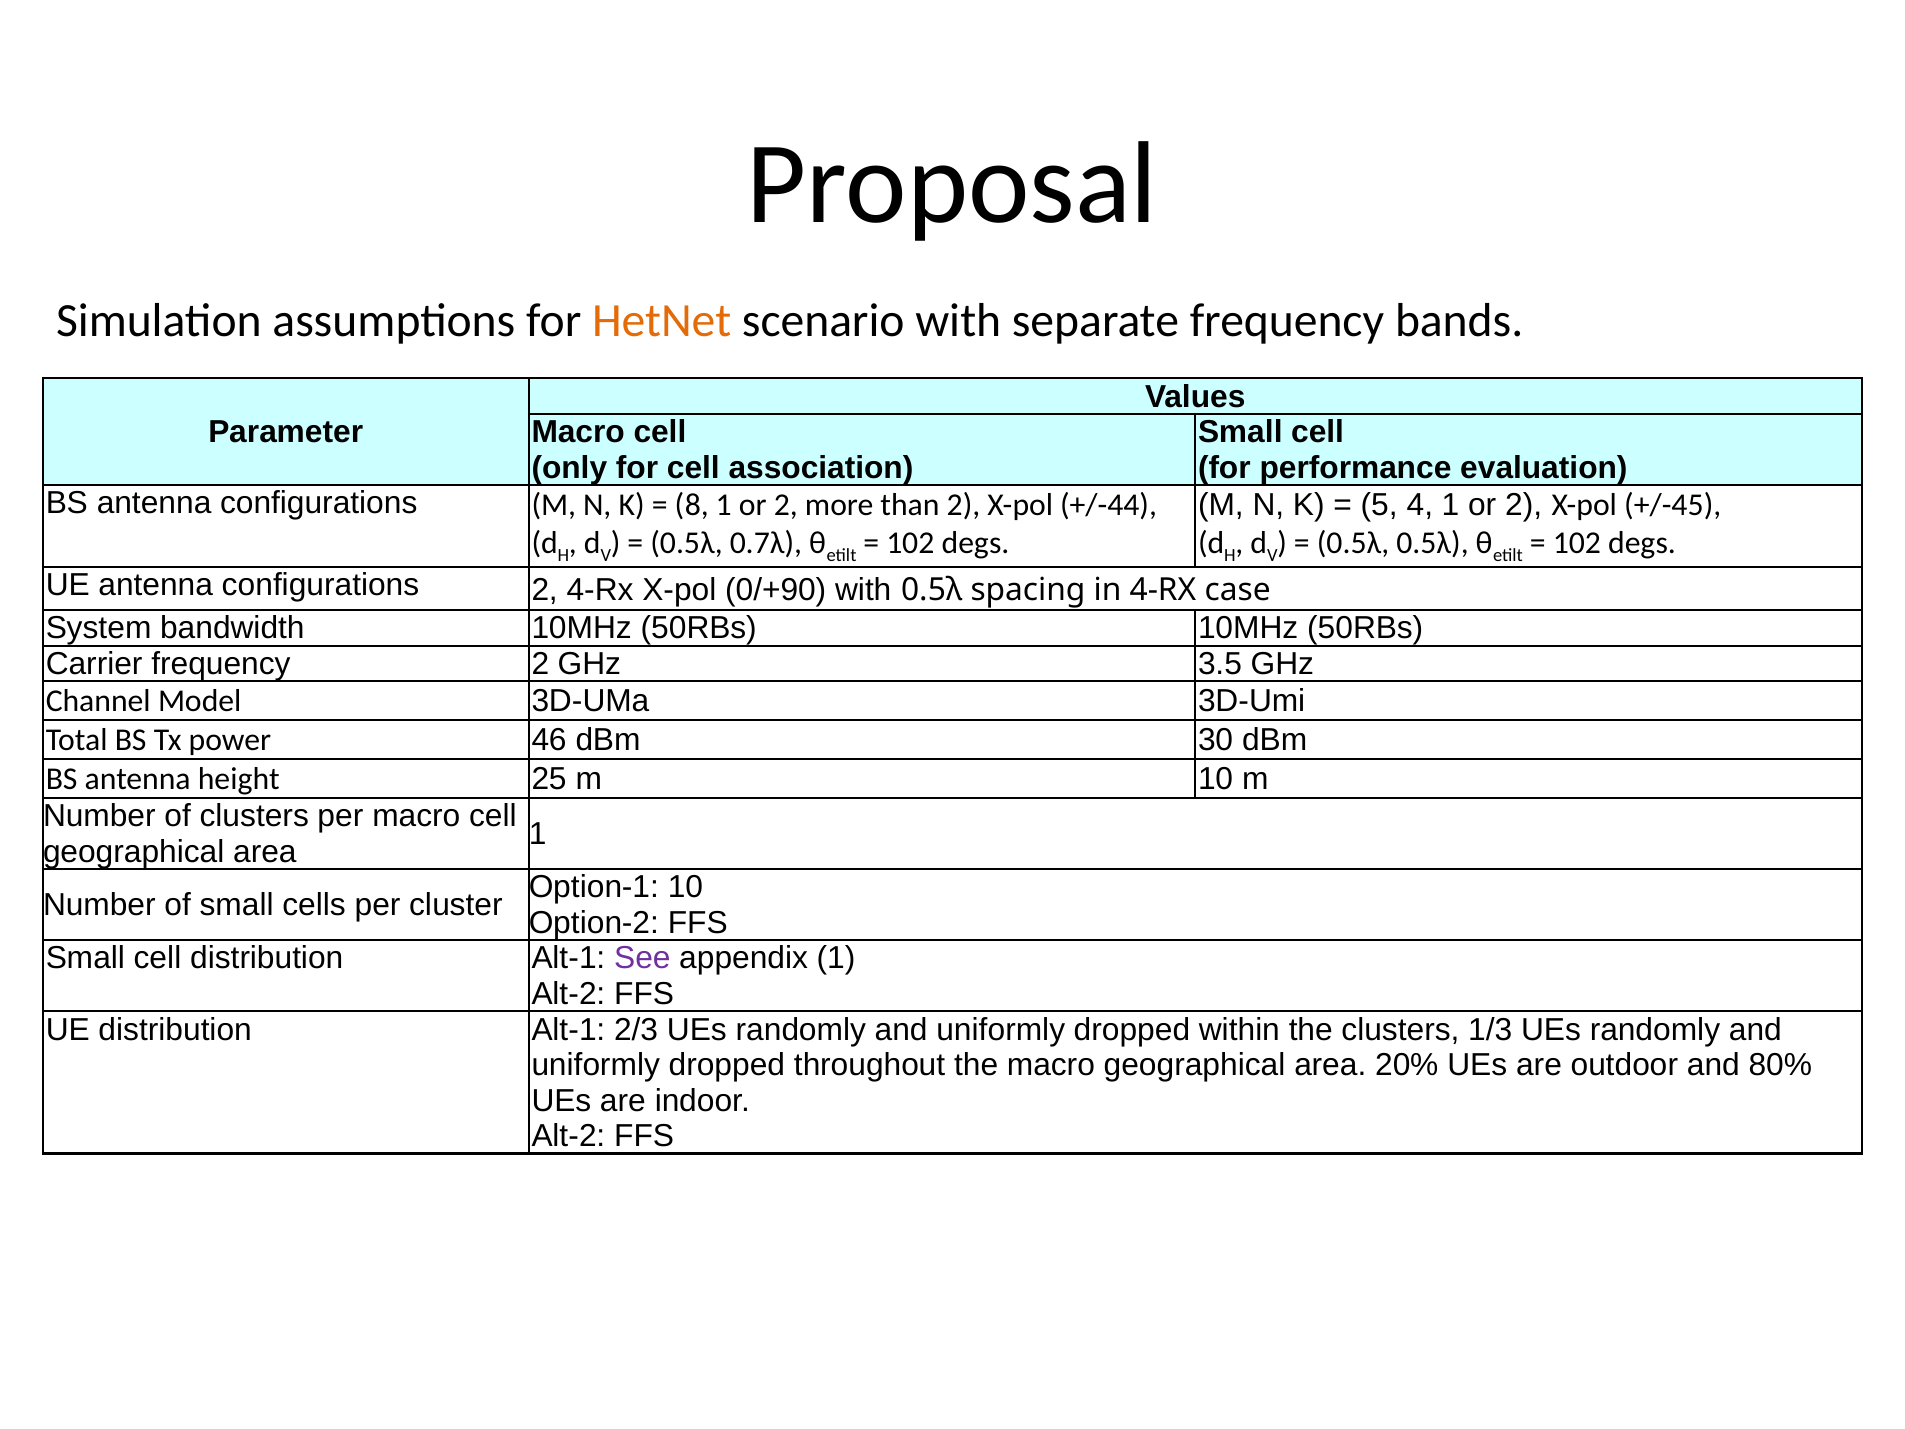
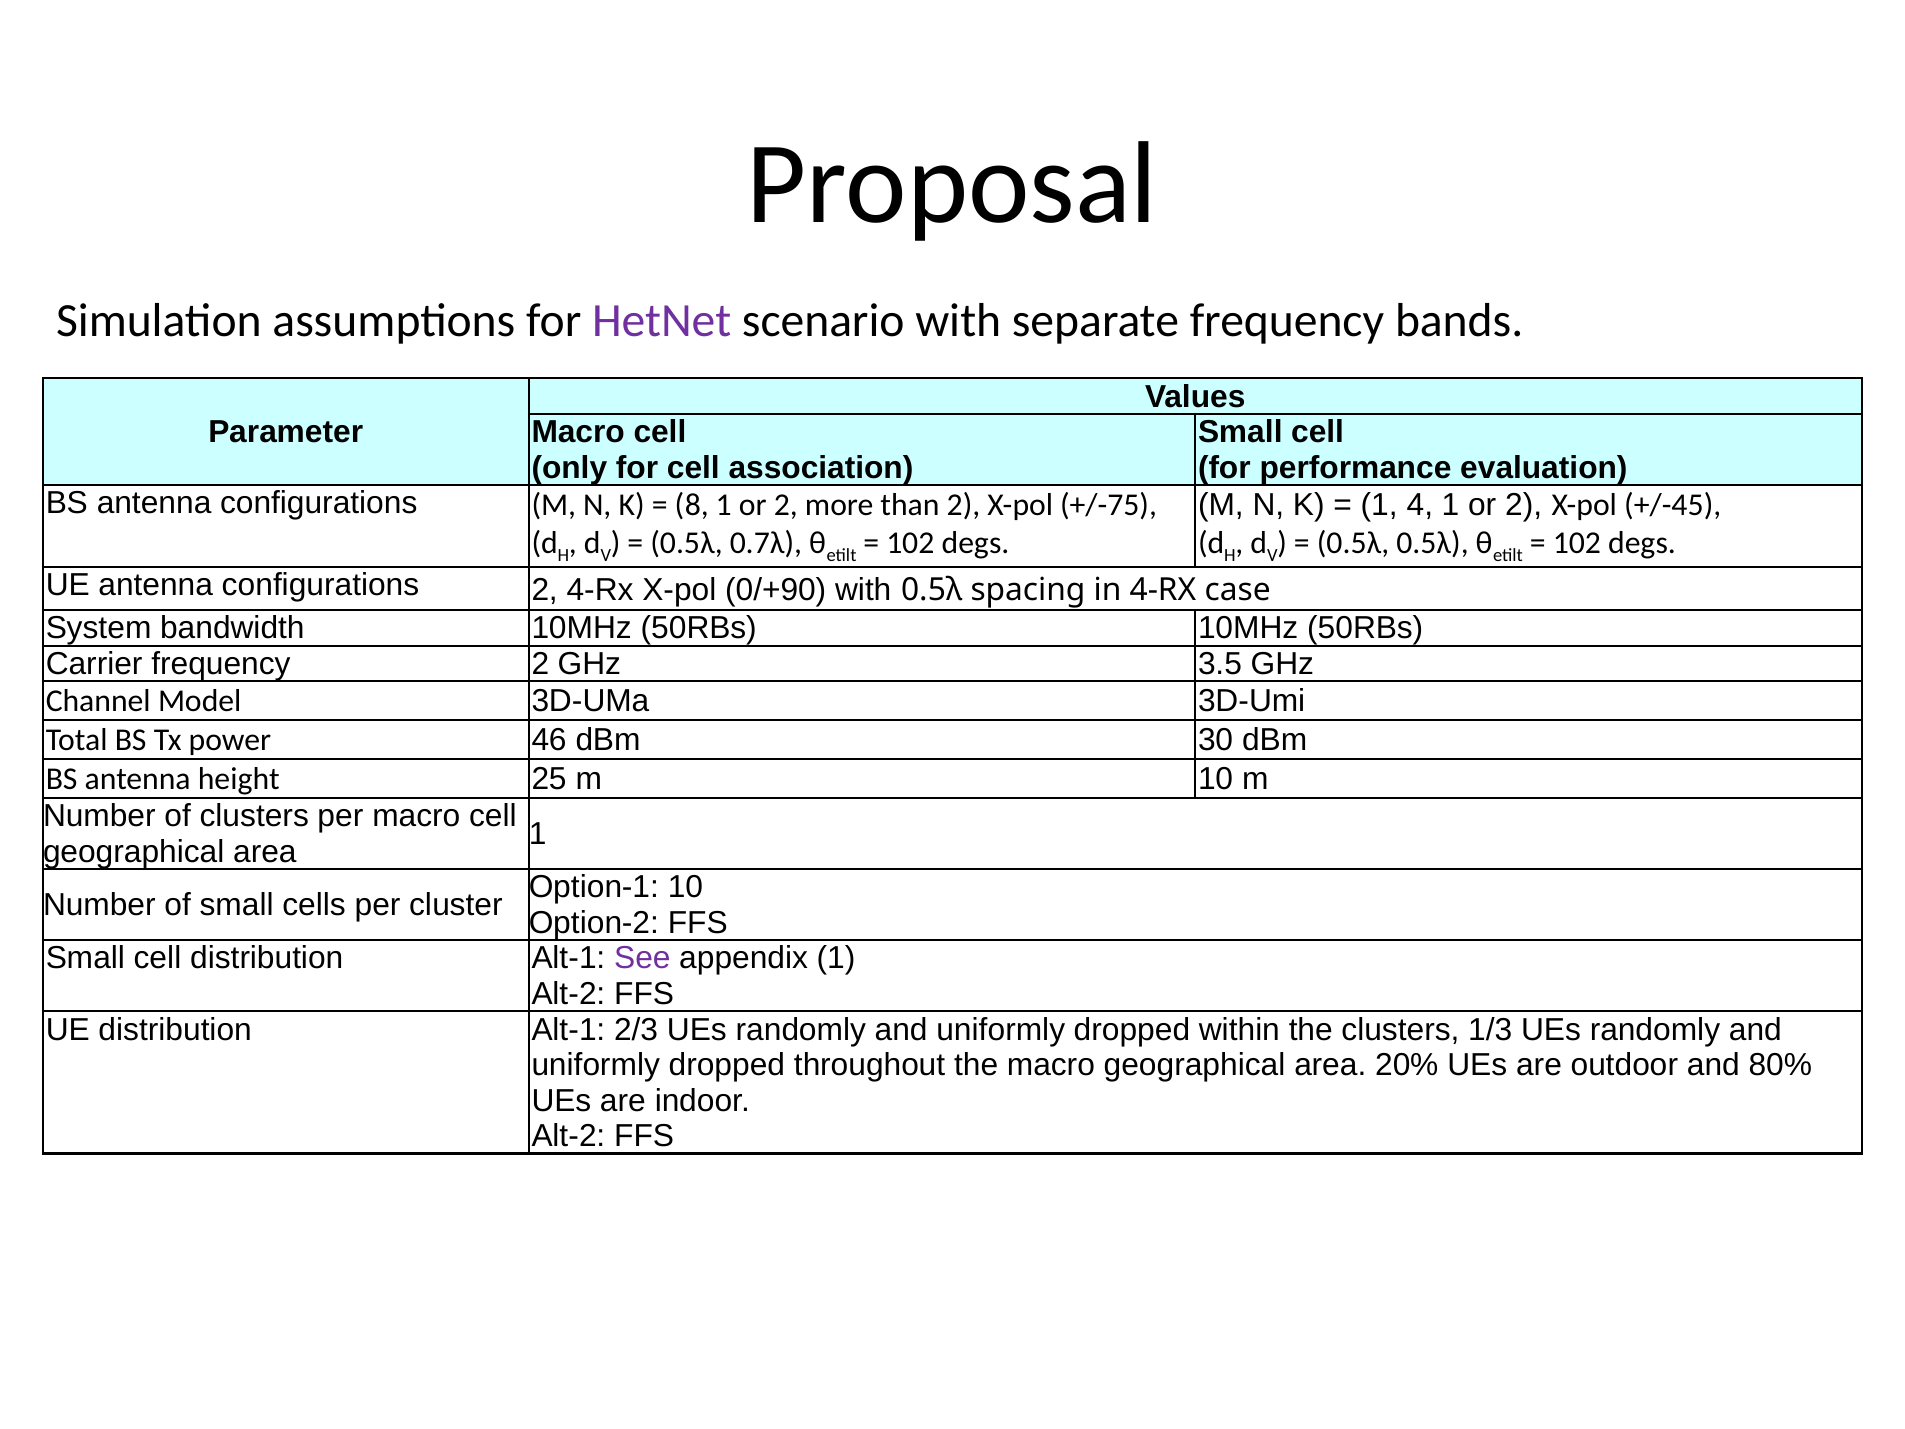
HetNet colour: orange -> purple (662, 321)
+/-44: +/-44 -> +/-75 (1109, 505)
5: 5 -> 1 (1379, 505)
